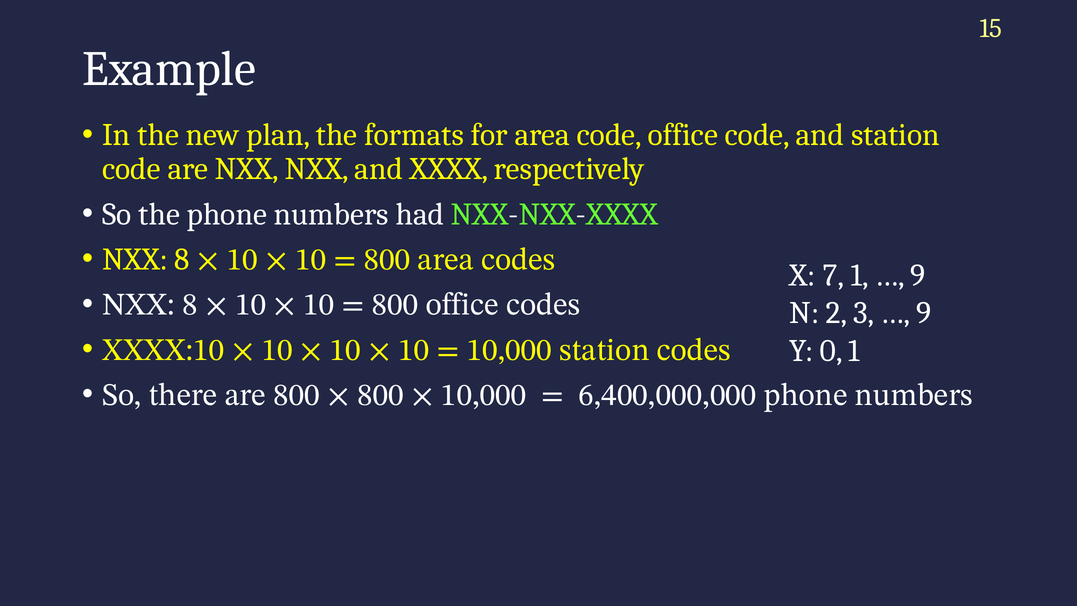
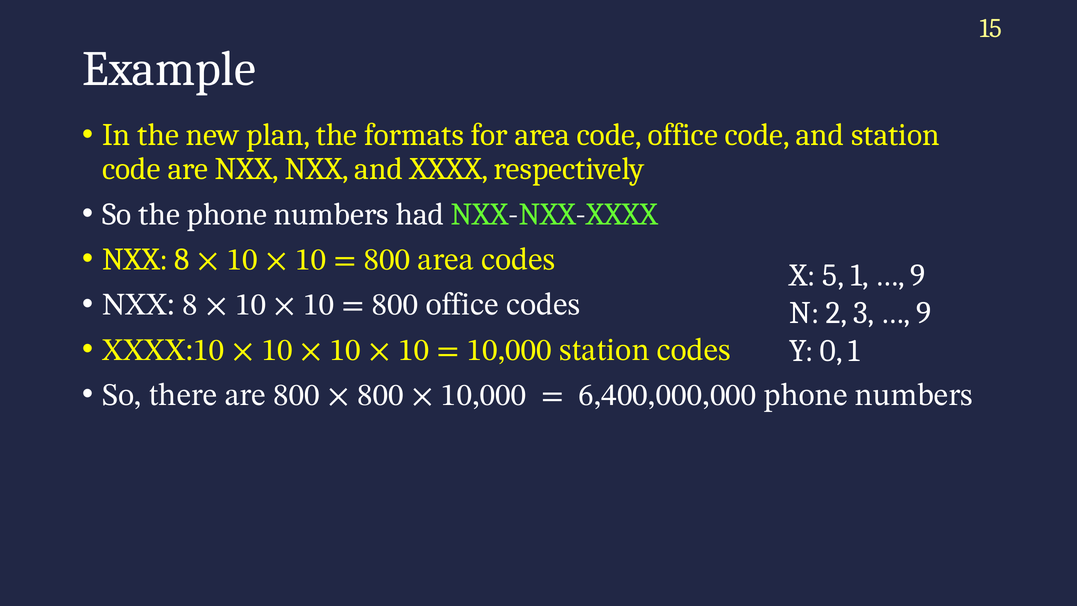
7: 7 -> 5 (833, 275)
